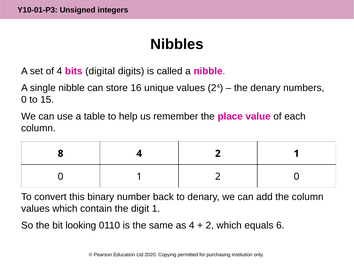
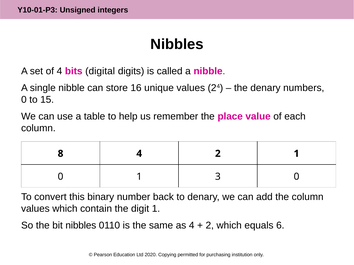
1 2: 2 -> 3 (218, 177)
bit looking: looking -> nibbles (81, 226)
